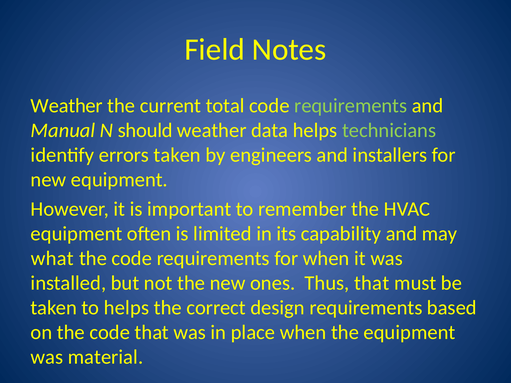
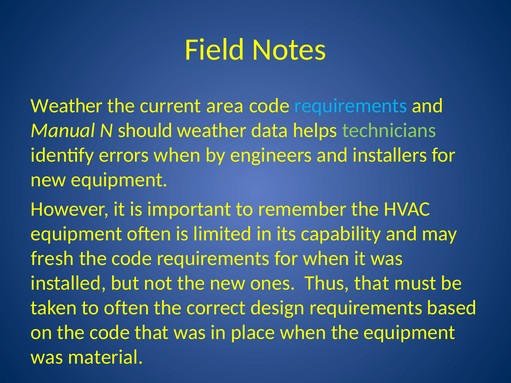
total: total -> area (225, 106)
requirements colour: light green -> light blue (351, 106)
errors taken: taken -> when (177, 155)
what: what -> fresh (52, 259)
to helps: helps -> often (126, 308)
